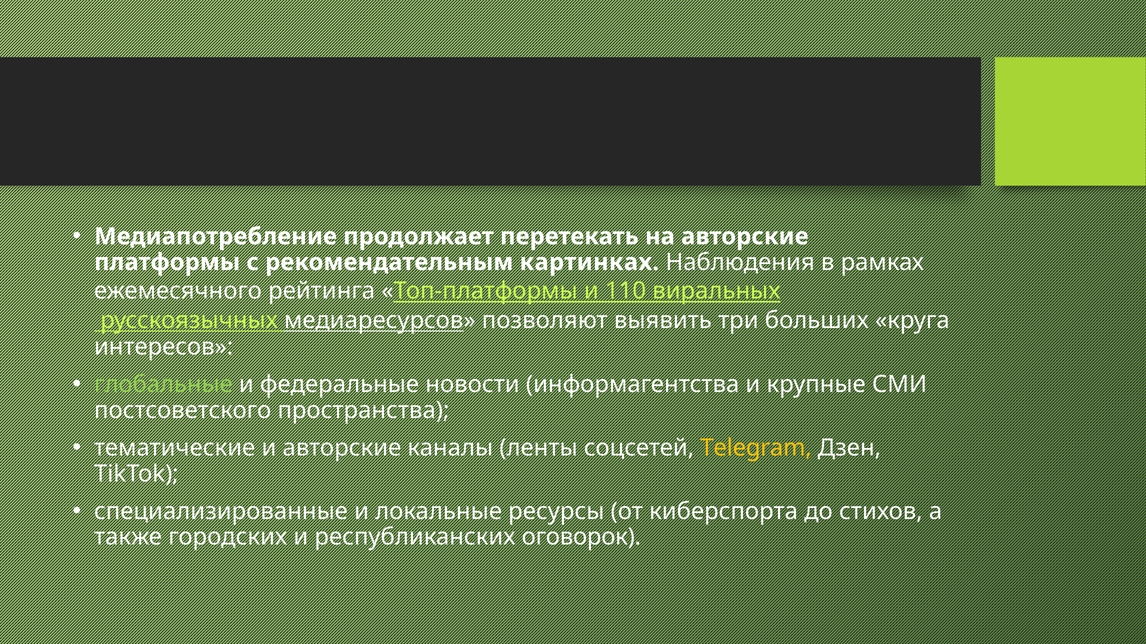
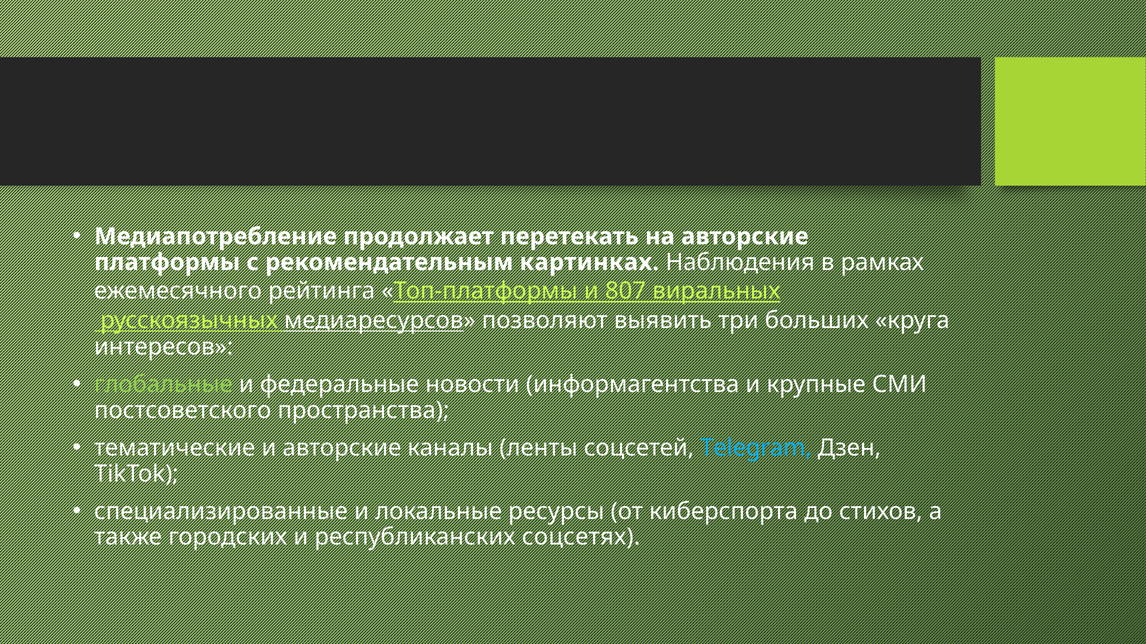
110: 110 -> 807 (626, 291)
Telegram colour: yellow -> light blue (756, 448)
оговорок: оговорок -> соцсетях (581, 538)
